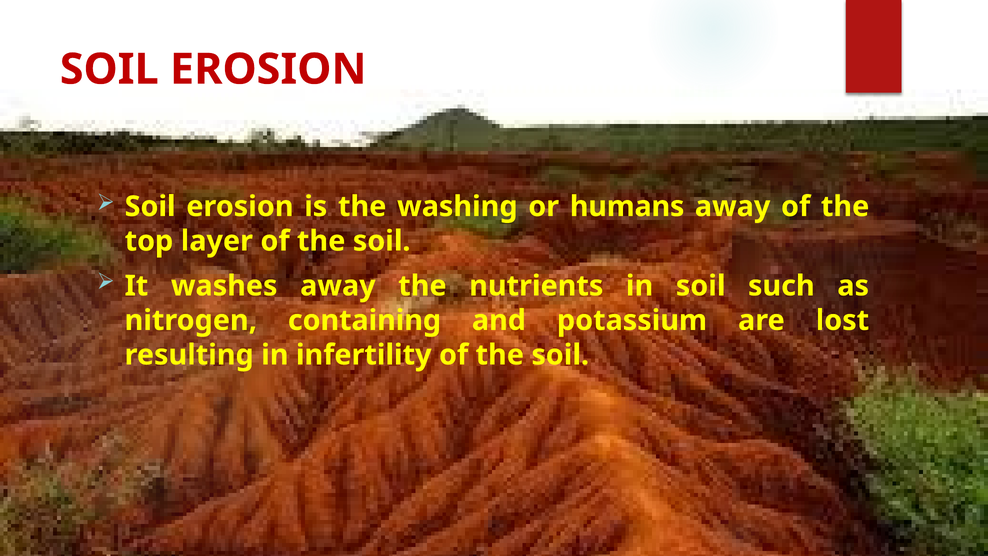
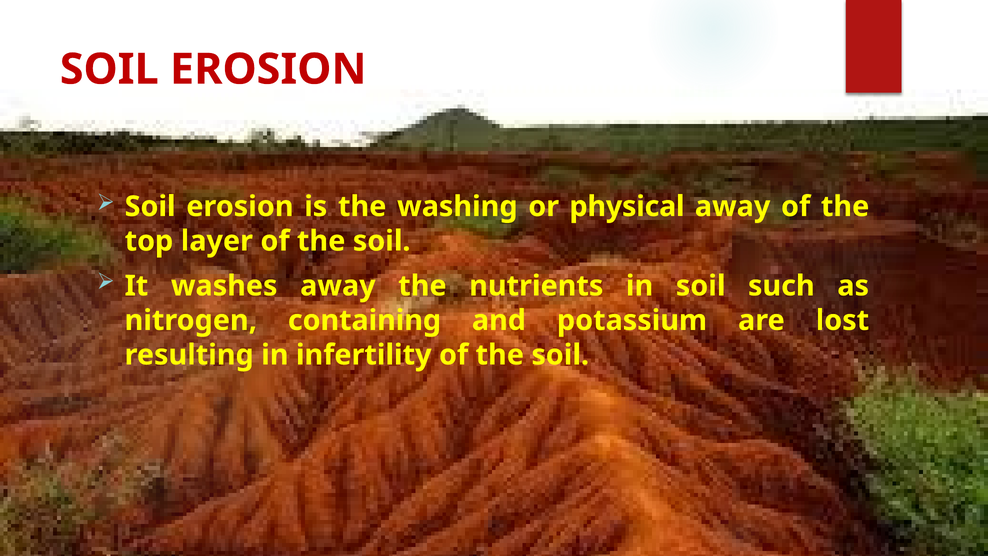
humans: humans -> physical (627, 206)
